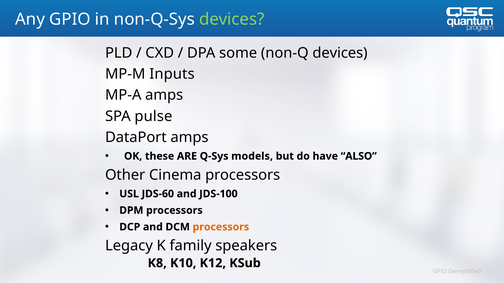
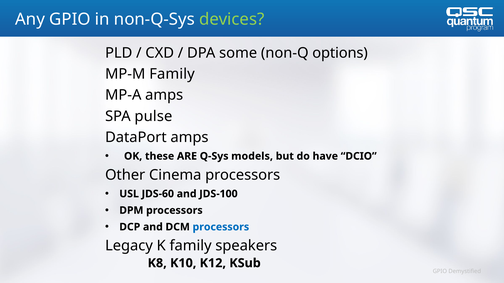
non-Q devices: devices -> options (340, 53)
MP-M Inputs: Inputs -> Family (172, 74)
ALSO: ALSO -> DCIO (359, 156)
processors colour: orange -> blue (221, 227)
